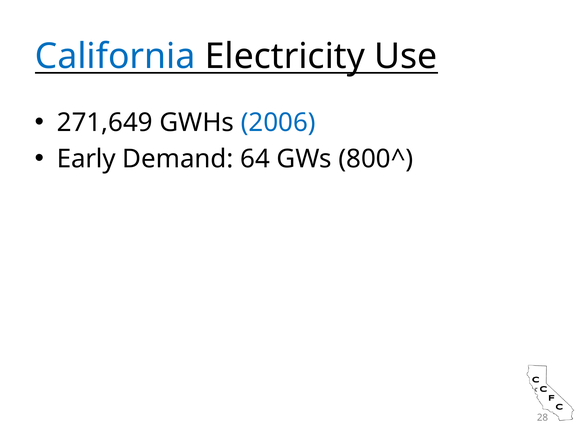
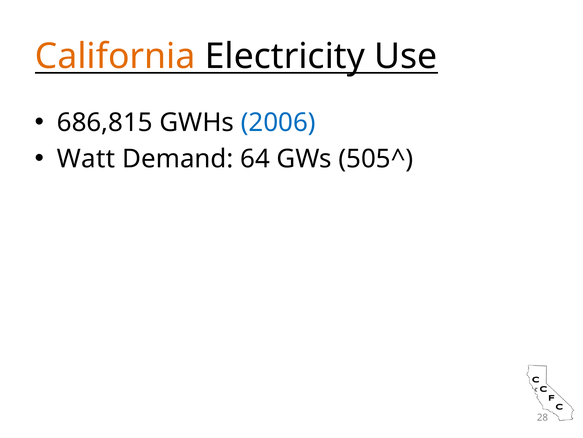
California colour: blue -> orange (115, 56)
271,649: 271,649 -> 686,815 (105, 122)
Early: Early -> Watt (86, 159)
800^: 800^ -> 505^ (376, 159)
